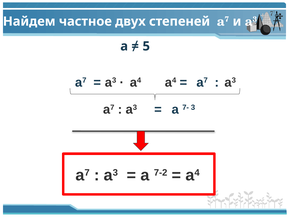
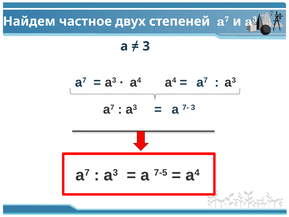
5: 5 -> 3 (146, 46)
7-2: 7-2 -> 7-5 (161, 172)
